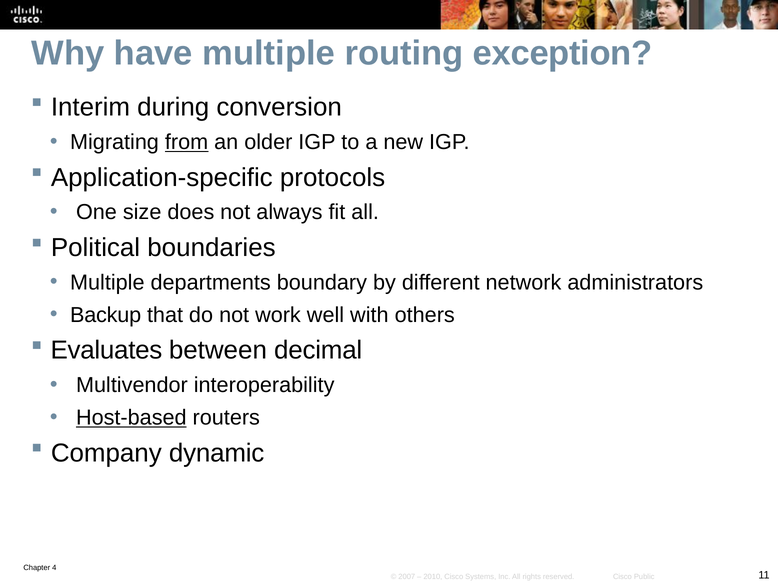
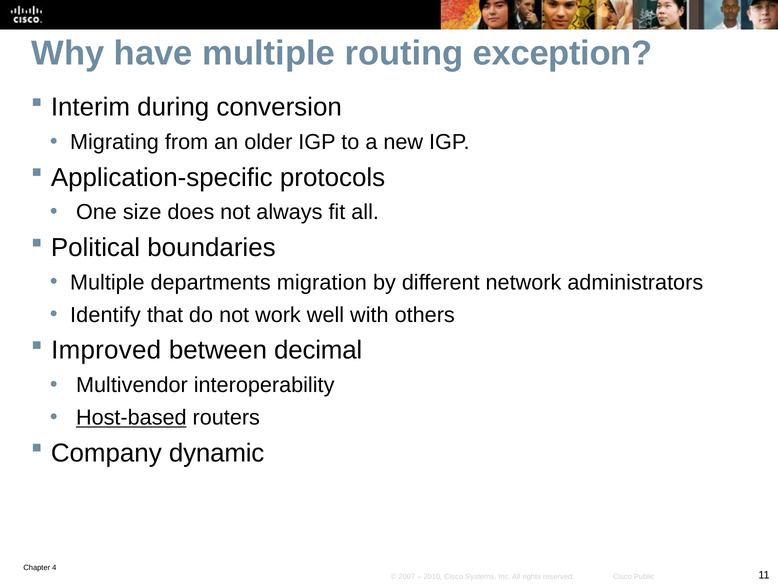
from underline: present -> none (187, 142)
boundary: boundary -> migration (322, 282)
Backup: Backup -> Identify (105, 315)
Evaluates: Evaluates -> Improved (106, 350)
